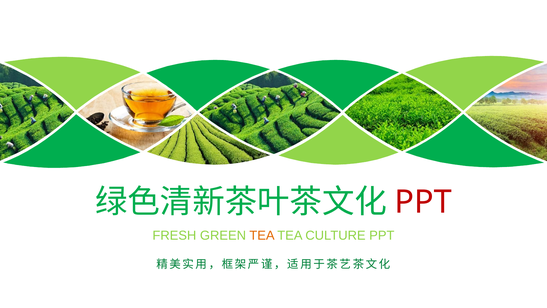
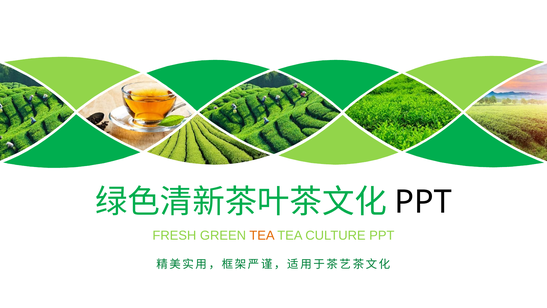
PPT colour: red -> black (423, 202)
